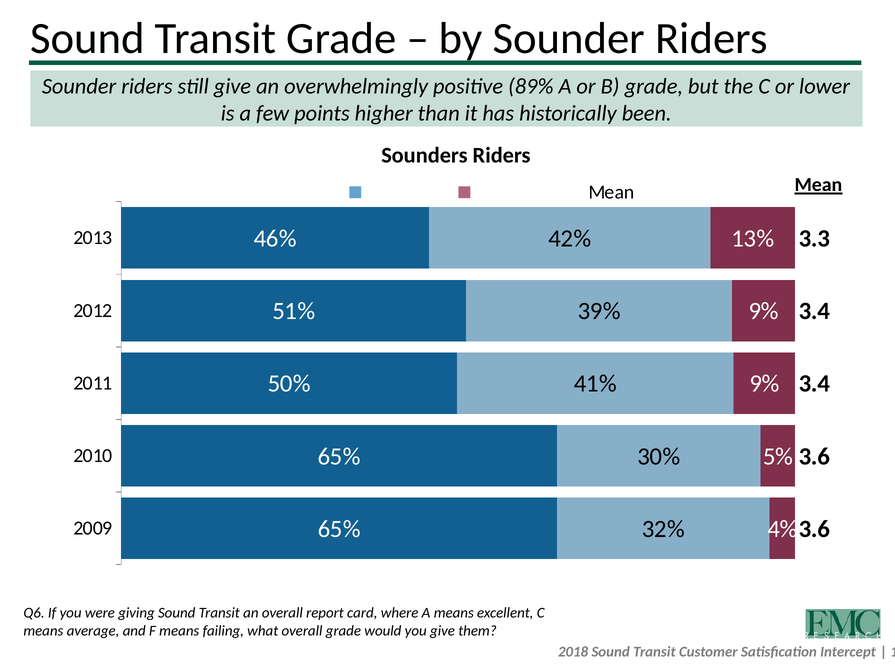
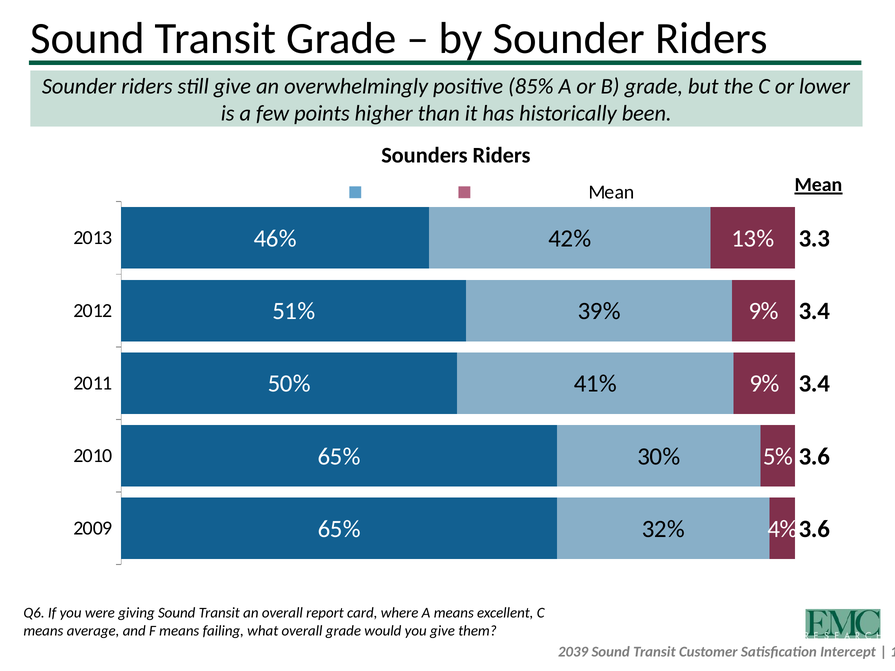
89%: 89% -> 85% (531, 86)
2018: 2018 -> 2039 (573, 652)
